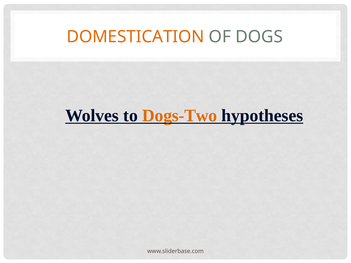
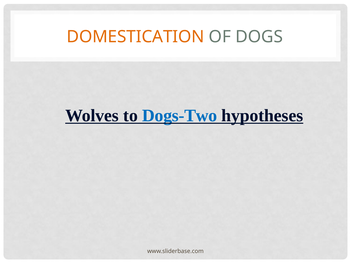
Dogs-Two colour: orange -> blue (180, 116)
